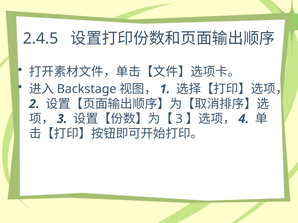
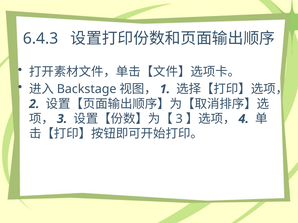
2.4.5: 2.4.5 -> 6.4.3 (41, 39)
